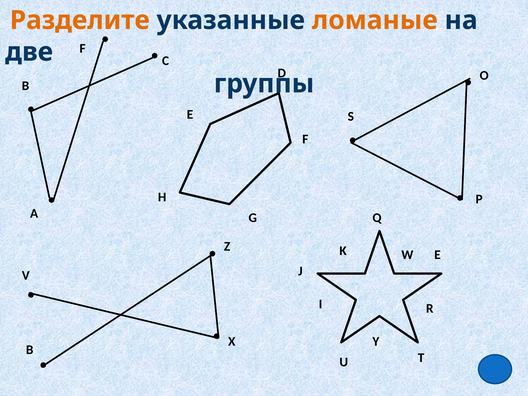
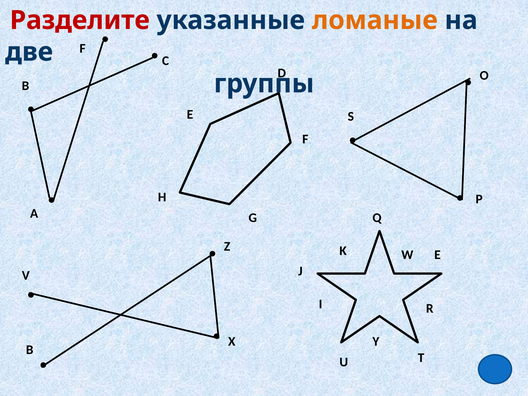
Разделите colour: orange -> red (80, 20)
